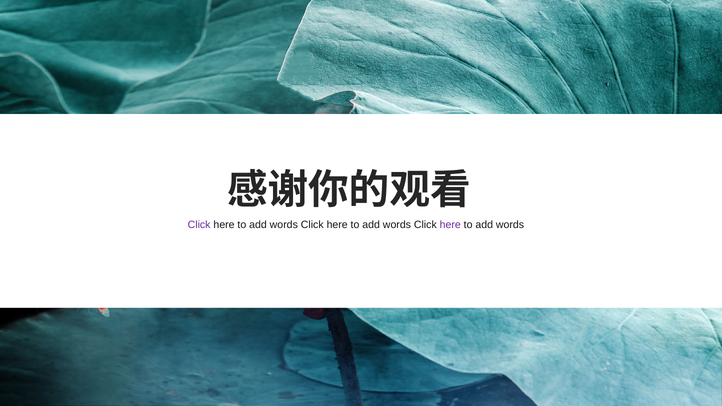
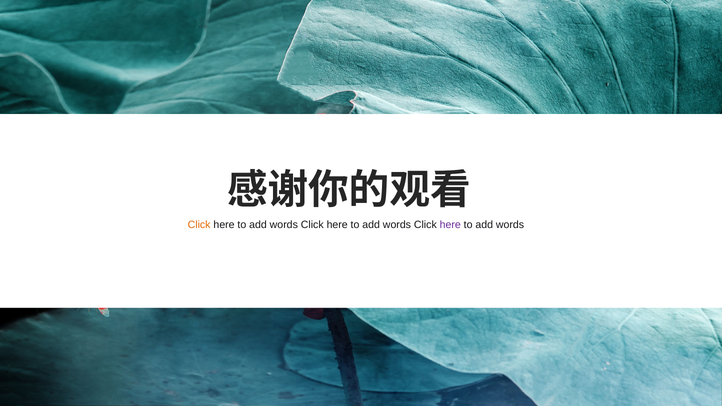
Click colour: purple -> orange (199, 225)
